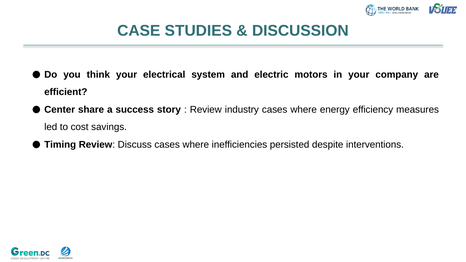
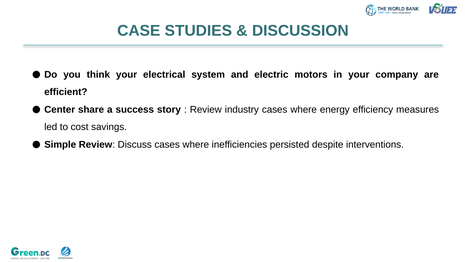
Timing: Timing -> Simple (60, 145)
